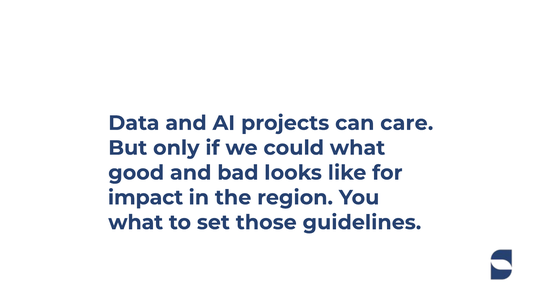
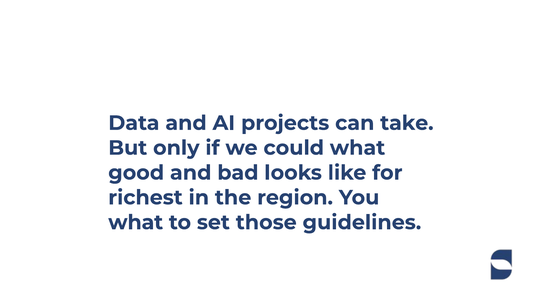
care: care -> take (407, 123)
impact: impact -> richest (145, 197)
